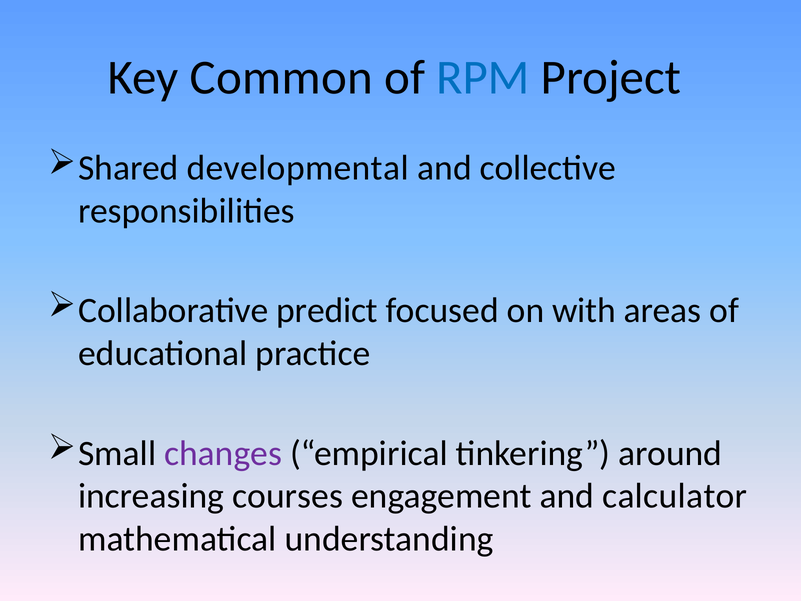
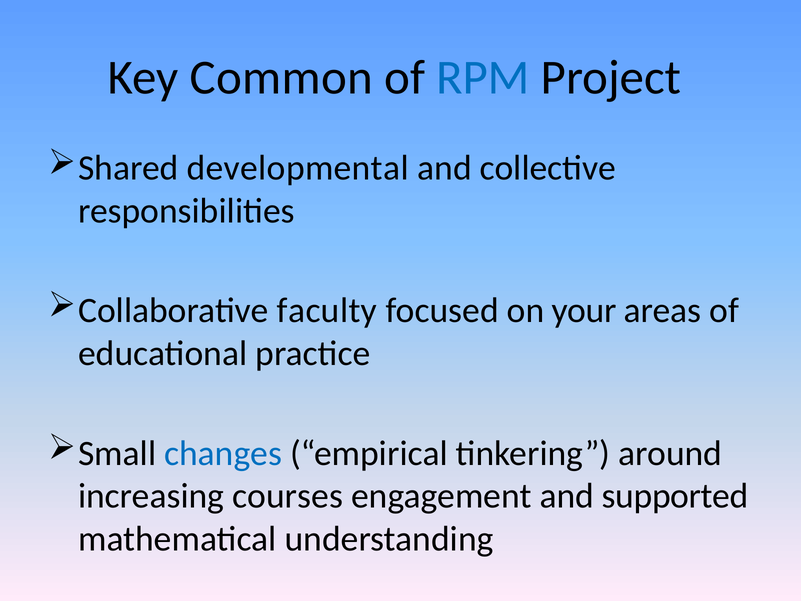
predict: predict -> faculty (327, 311)
with: with -> your (584, 311)
changes colour: purple -> blue (223, 453)
calculator: calculator -> supported (675, 496)
